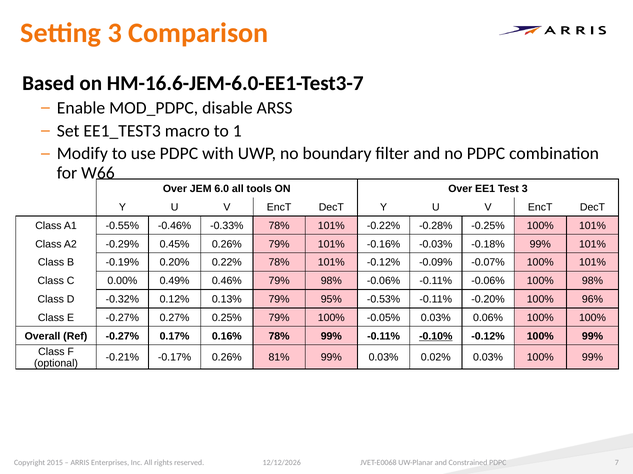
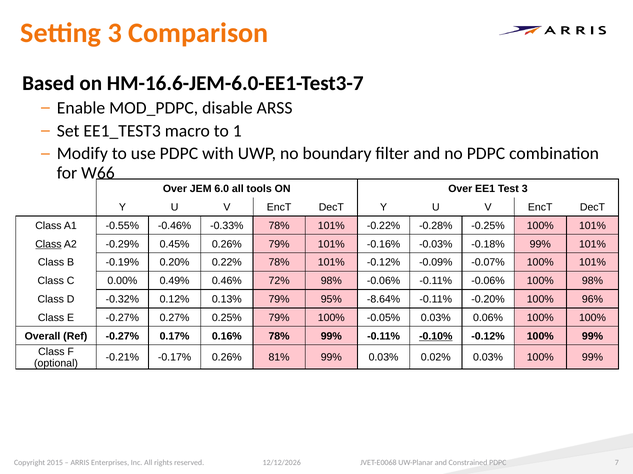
Class underline: none -> present (48, 244)
0.46% 79%: 79% -> 72% (279, 281)
-0.53%: -0.53% -> -8.64% (384, 300)
